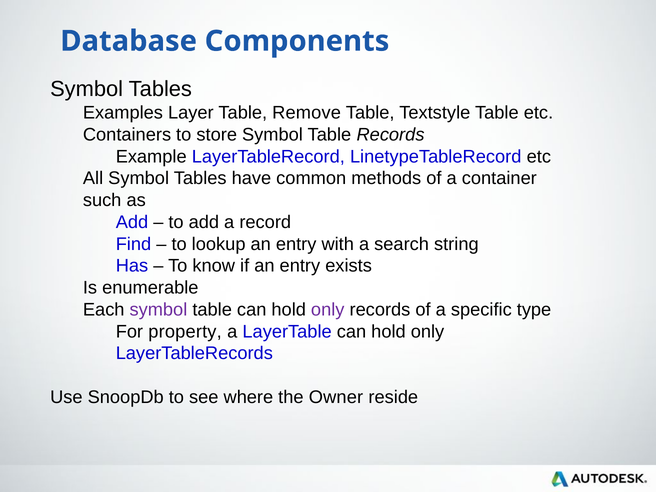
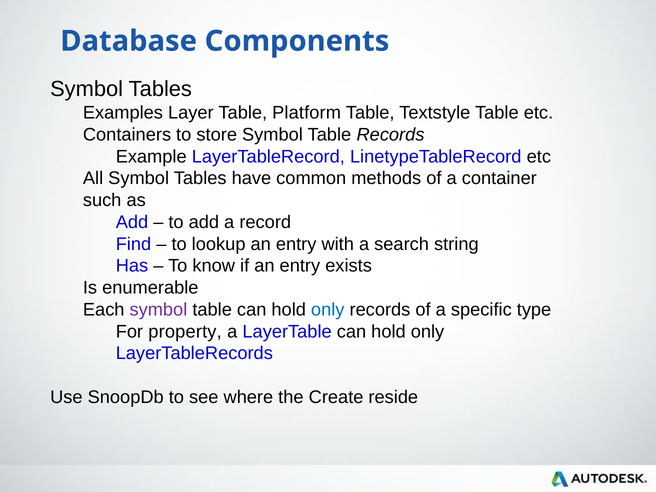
Remove: Remove -> Platform (307, 113)
only colour: purple -> blue (328, 310)
Owner: Owner -> Create (336, 397)
